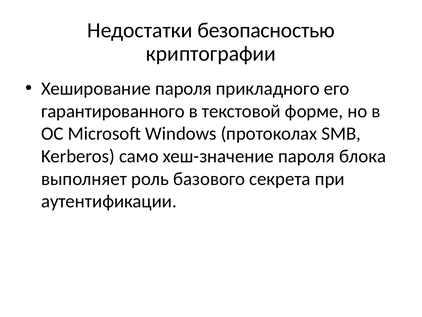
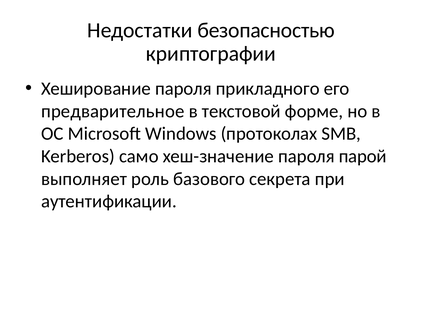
гарантированного: гарантированного -> предварительное (113, 111)
блока: блока -> парой (363, 156)
